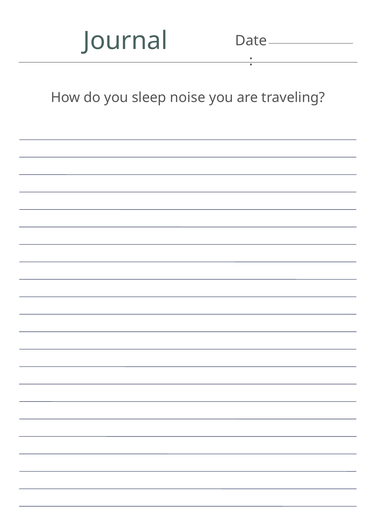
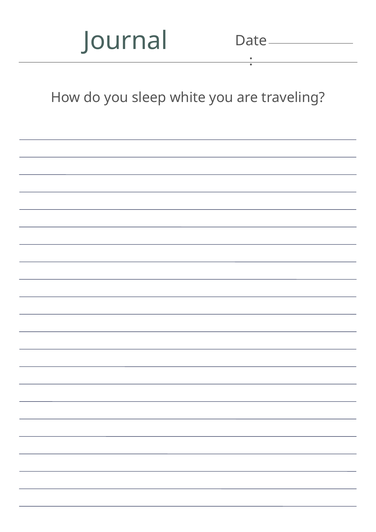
noise: noise -> white (188, 98)
